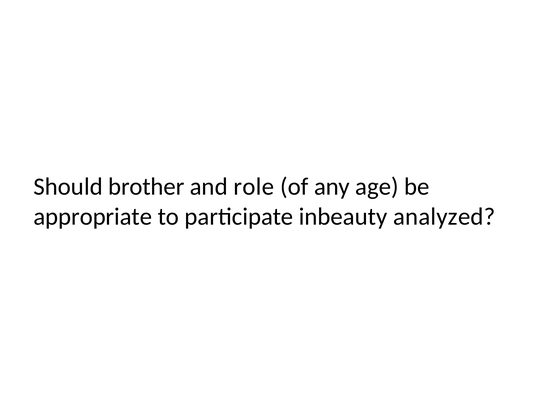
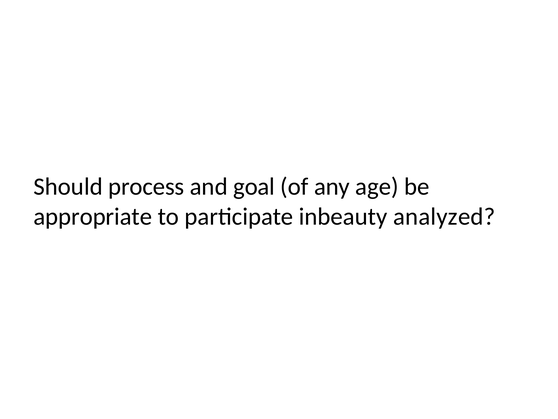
brother: brother -> process (146, 187)
role: role -> goal (254, 187)
